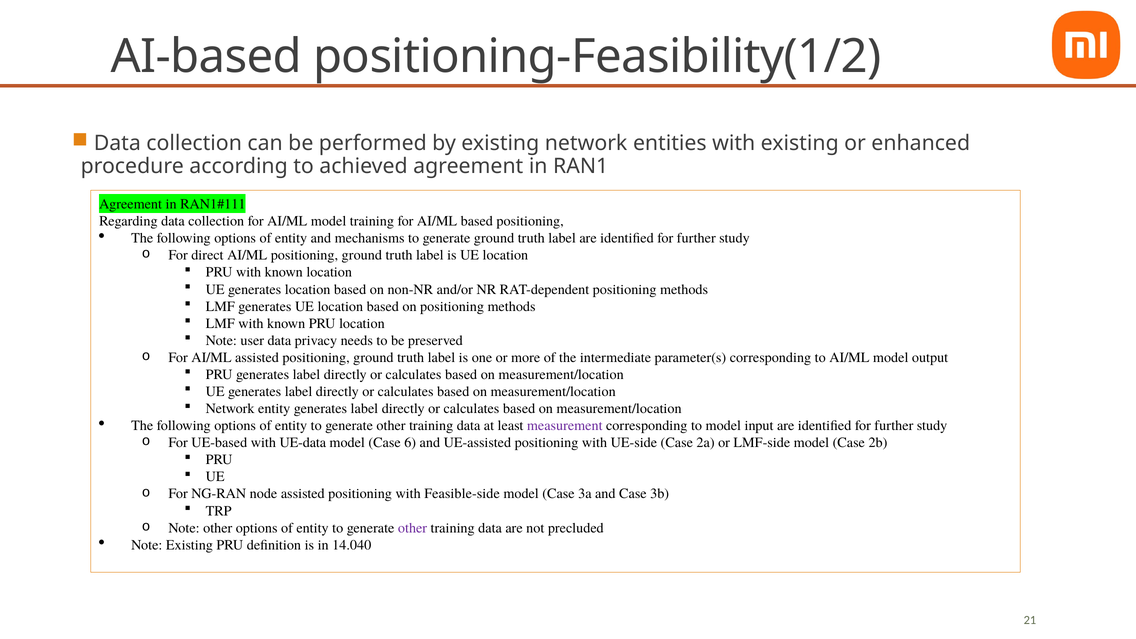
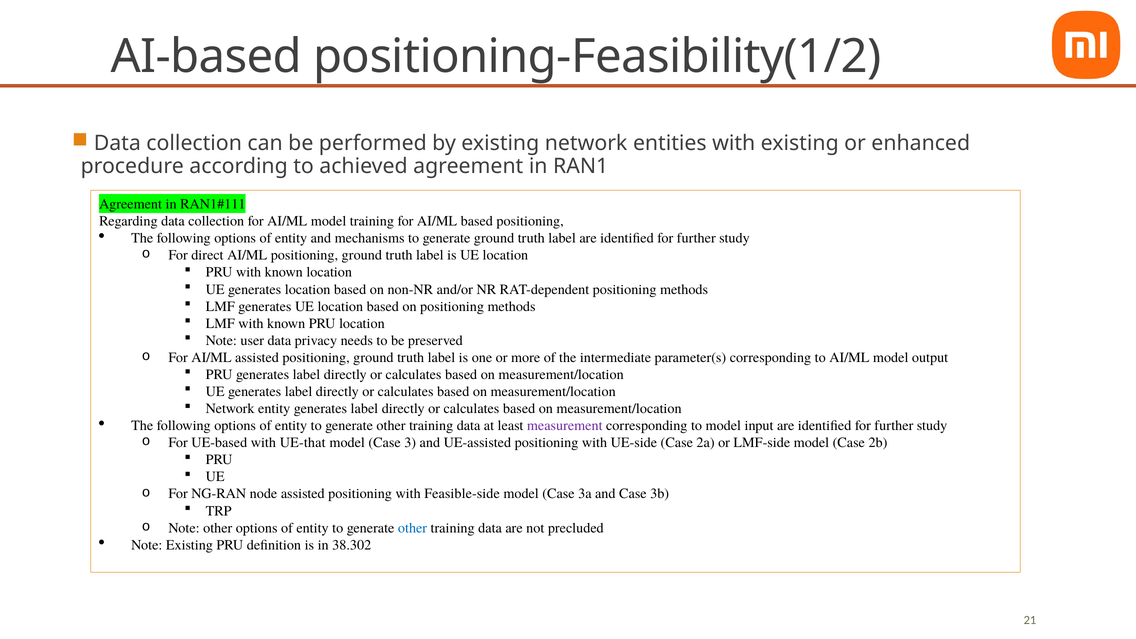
UE-data: UE-data -> UE-that (303, 443)
6: 6 -> 3 (410, 443)
other colour: purple -> blue (413, 528)
14.040: 14.040 -> 38.302 (352, 545)
